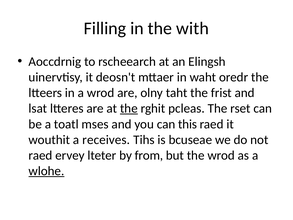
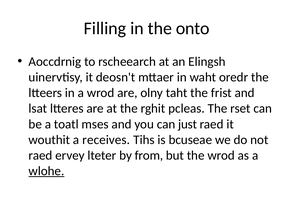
with: with -> onto (193, 28)
the underline: present -> none (129, 108)
this: this -> just (188, 124)
